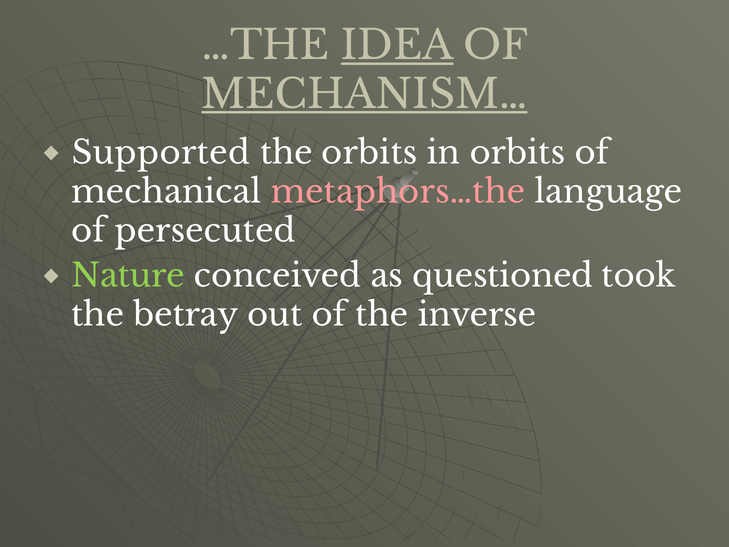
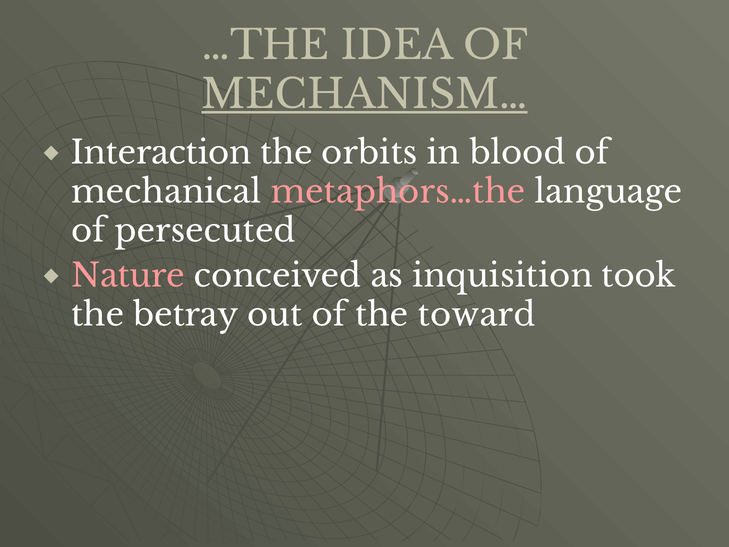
IDEA underline: present -> none (397, 46)
Supported: Supported -> Interaction (161, 153)
in orbits: orbits -> blood (518, 153)
Nature colour: light green -> pink (128, 276)
questioned: questioned -> inquisition (503, 276)
inverse: inverse -> toward (477, 315)
